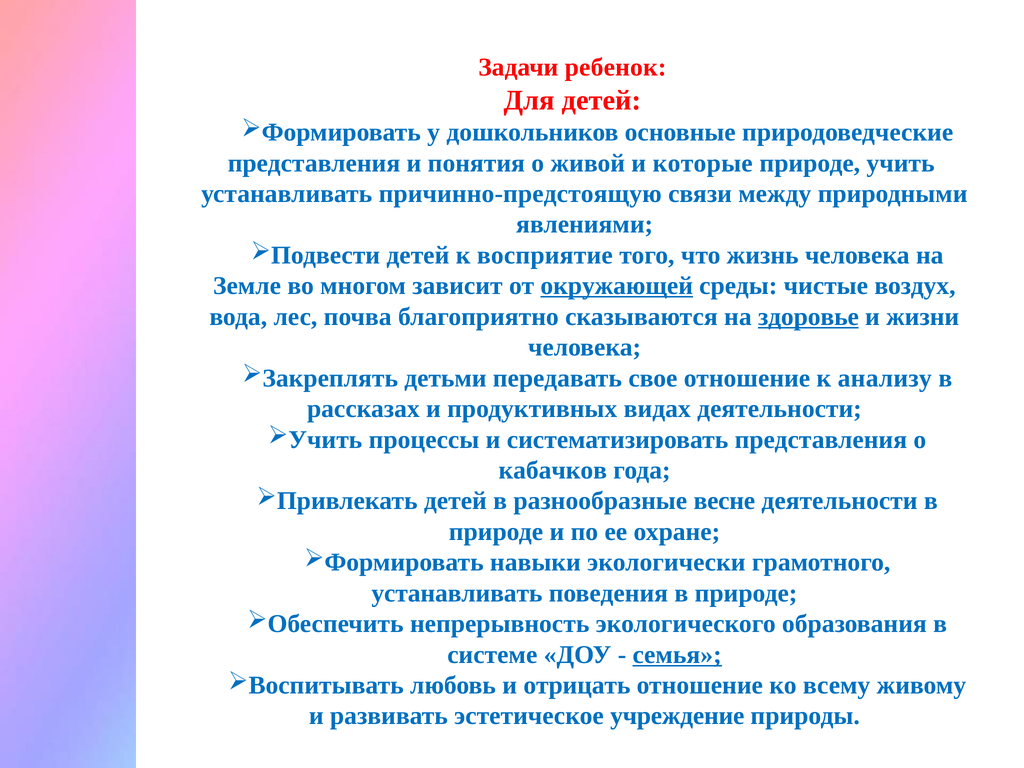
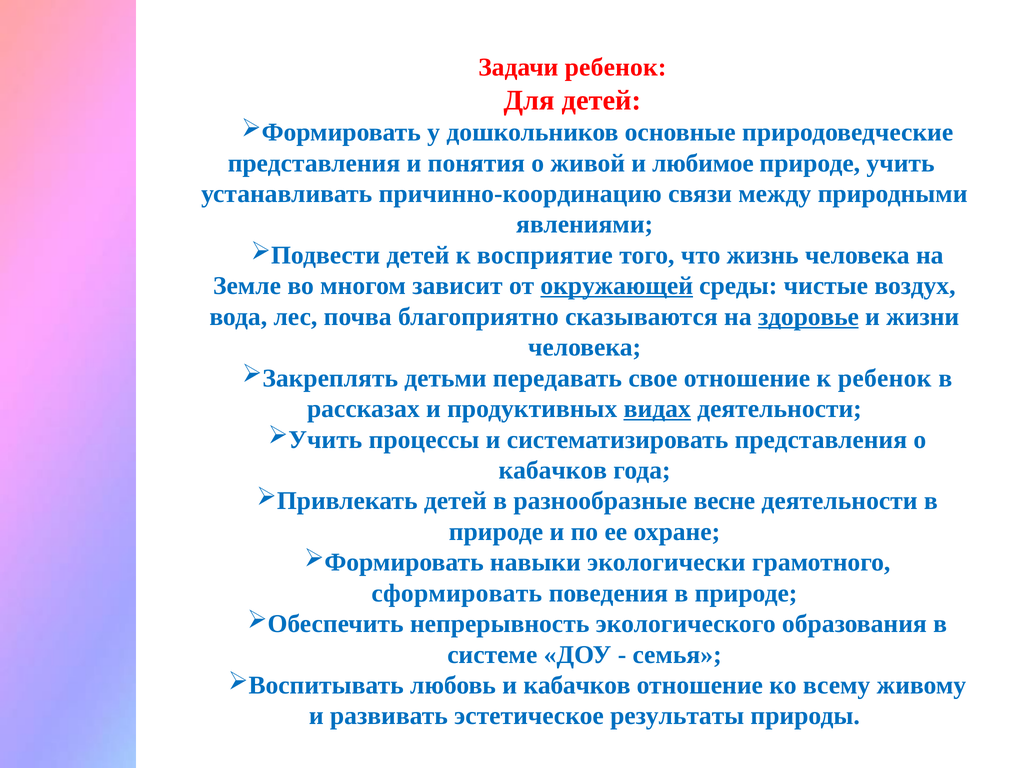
которые: которые -> любимое (703, 163)
причинно-предстоящую: причинно-предстоящую -> причинно-координацию (520, 194)
к анализу: анализу -> ребенок (885, 378)
видах underline: none -> present (657, 409)
устанавливать: устанавливать -> сформировать (457, 593)
семья underline: present -> none (677, 655)
и отрицать: отрицать -> кабачков (577, 685)
учреждение: учреждение -> результаты (677, 716)
